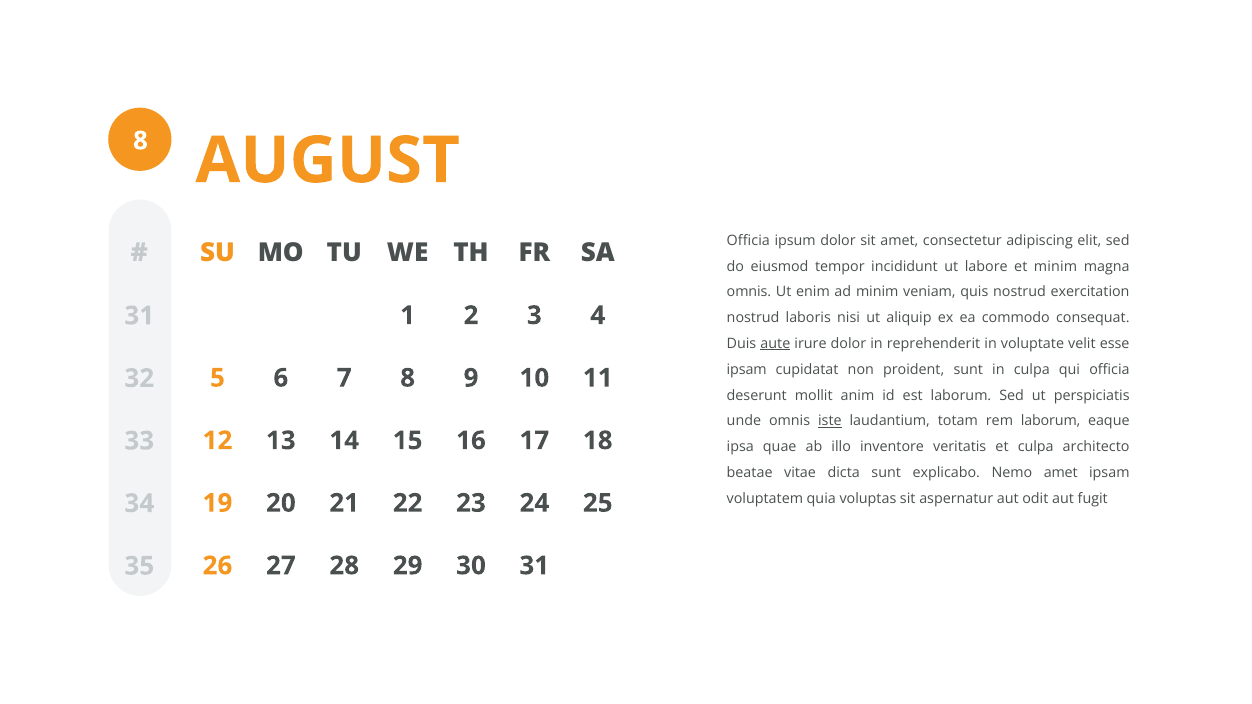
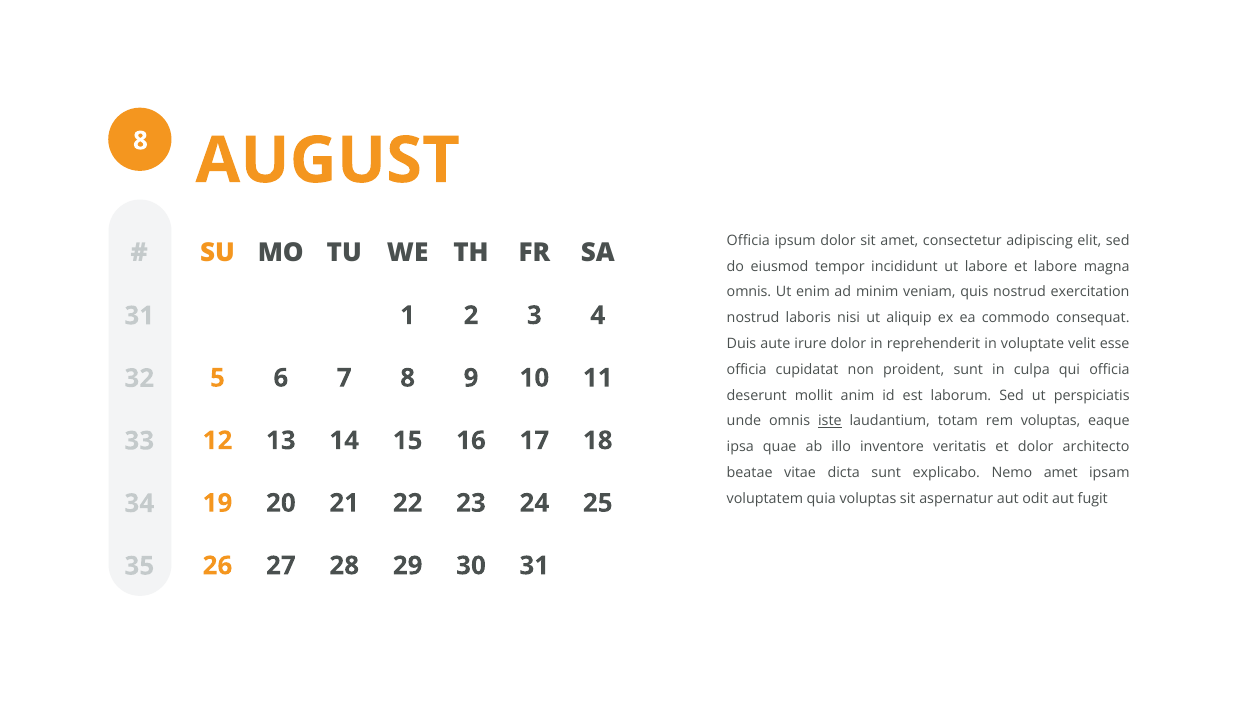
et minim: minim -> labore (1056, 266)
aute underline: present -> none (775, 344)
ipsam: ipsam -> officia (747, 370)
rem laborum: laborum -> voluptas (1051, 421)
et culpa: culpa -> dolor (1036, 447)
